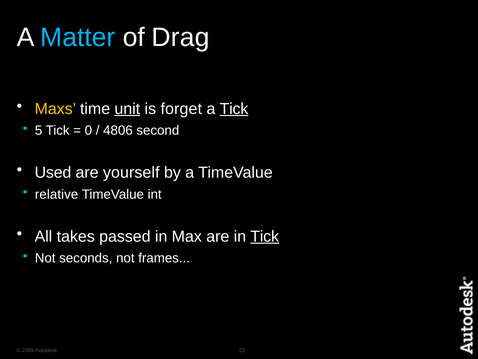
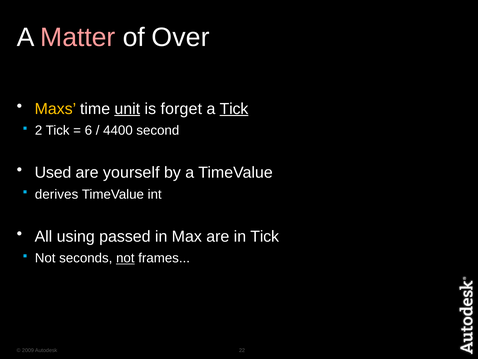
Matter colour: light blue -> pink (78, 37)
Drag: Drag -> Over (181, 37)
5: 5 -> 2 (39, 130)
0: 0 -> 6 (88, 130)
4806: 4806 -> 4400 (118, 130)
relative: relative -> derives (57, 194)
takes: takes -> using (76, 236)
Tick underline: present -> none (265, 236)
not underline: none -> present (125, 258)
